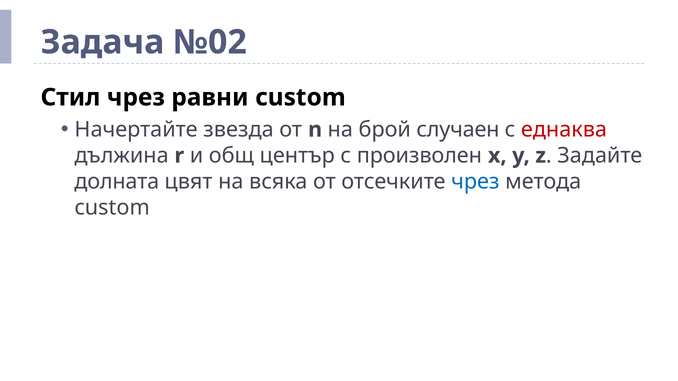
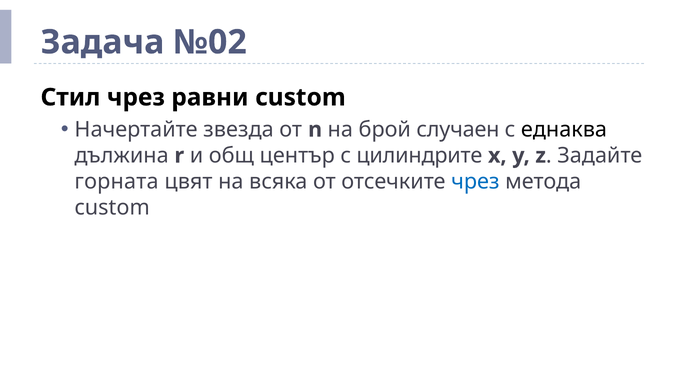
еднаква colour: red -> black (564, 130)
произволен: произволен -> цилиндрите (419, 156)
долната: долната -> горната (117, 182)
